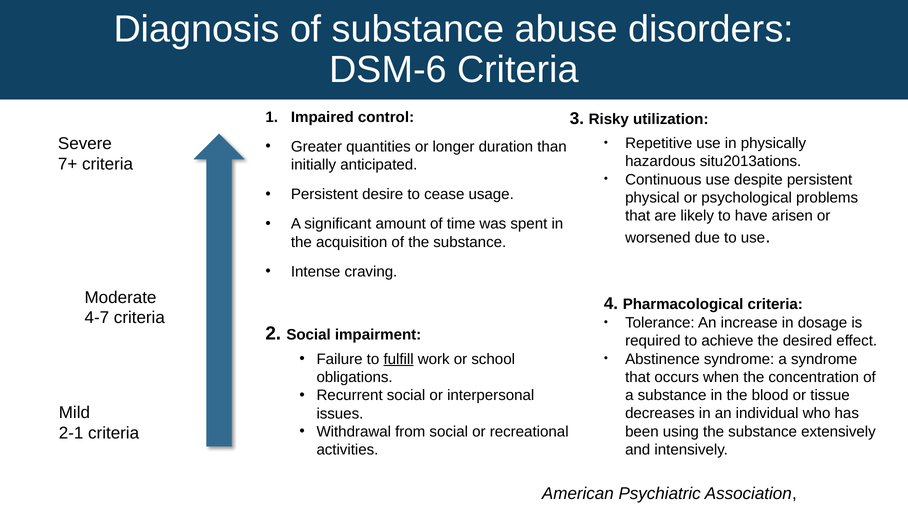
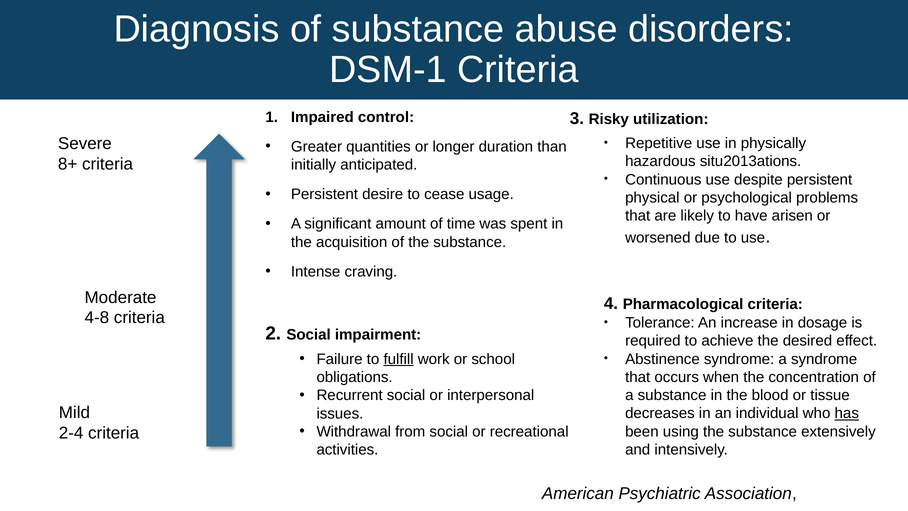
DSM-6: DSM-6 -> DSM-1 (388, 70)
7+: 7+ -> 8+ (68, 164)
4-7: 4-7 -> 4-8 (97, 318)
has underline: none -> present (847, 413)
2-1: 2-1 -> 2-4 (71, 433)
